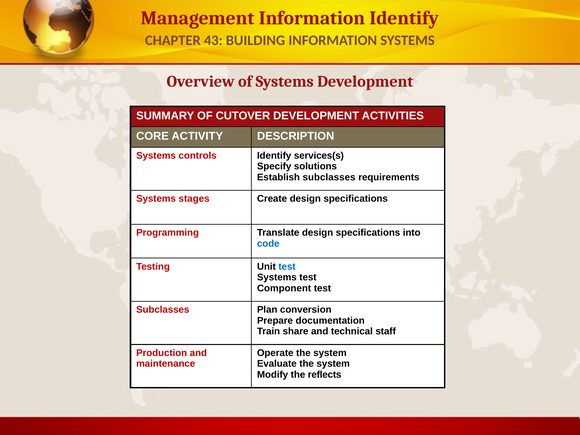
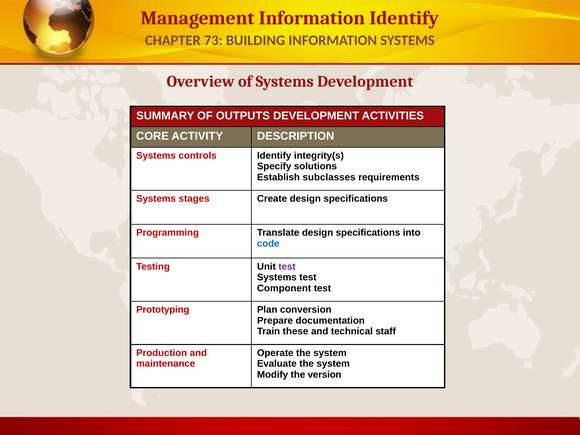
43: 43 -> 73 (213, 40)
CUTOVER: CUTOVER -> OUTPUTS (243, 116)
services(s: services(s -> integrity(s (319, 156)
test colour: blue -> purple (287, 267)
Subclasses: Subclasses -> Prototyping (163, 310)
share: share -> these (296, 331)
reflects: reflects -> version (325, 375)
